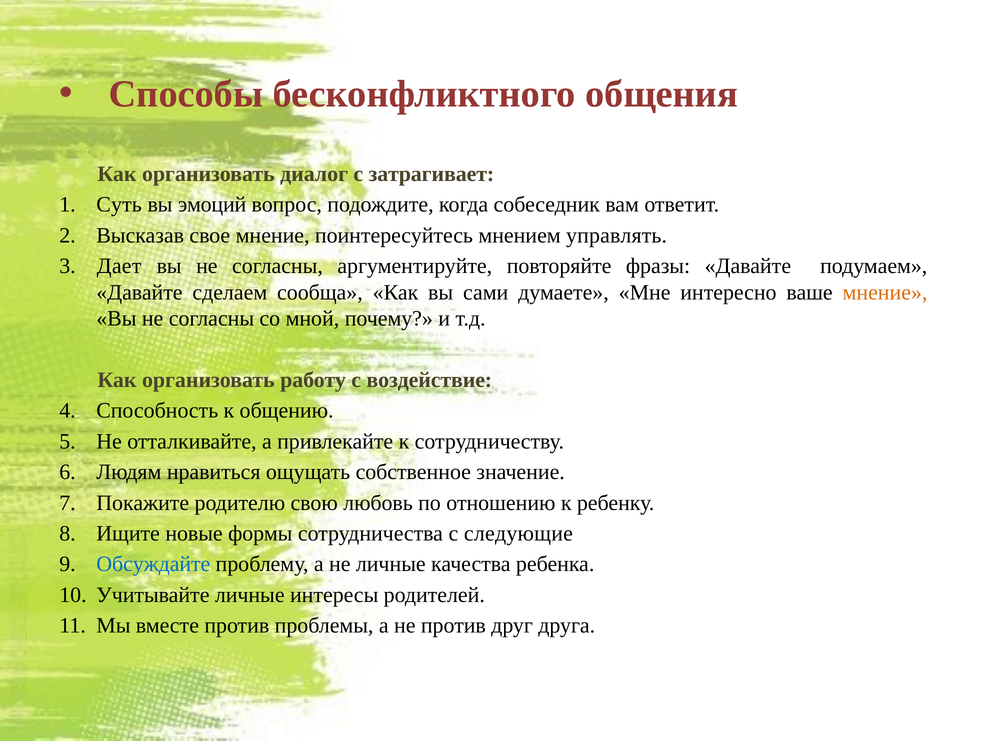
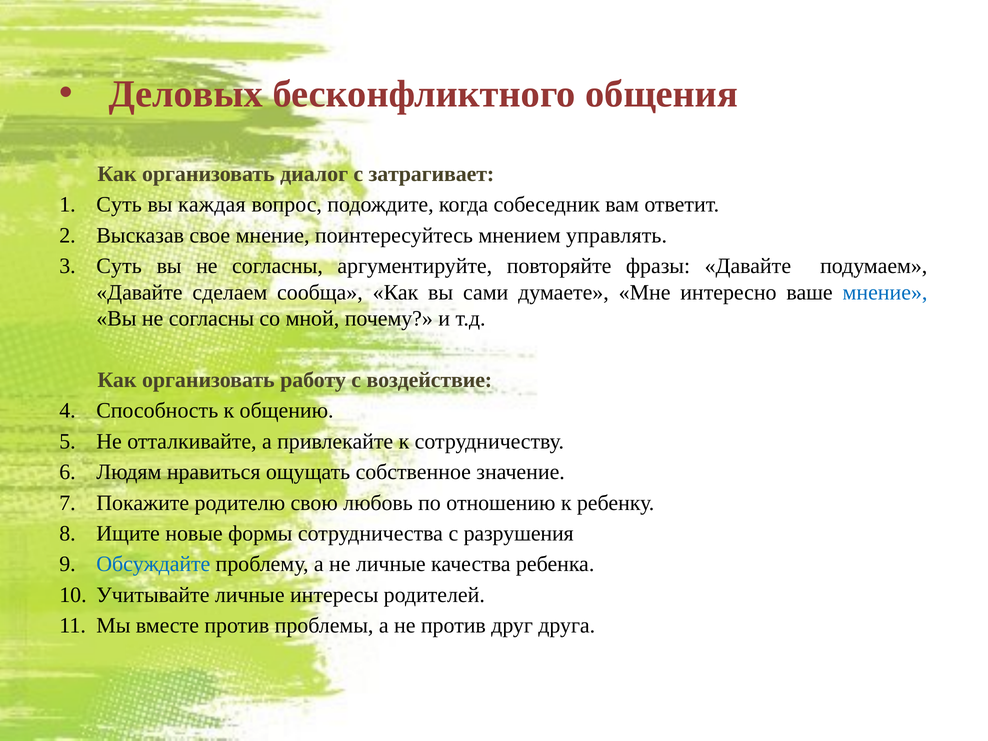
Способы: Способы -> Деловых (186, 94)
эмоций: эмоций -> каждая (212, 205)
Дает: Дает -> Суть (119, 266)
мнение colour: orange -> blue (885, 292)
следующие: следующие -> разрушения (519, 533)
